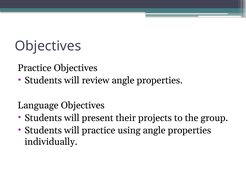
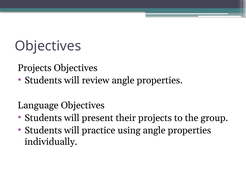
Practice: Practice -> Projects (35, 68)
